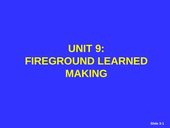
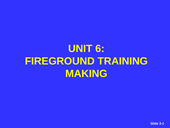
9: 9 -> 6 (100, 48)
LEARNED: LEARNED -> TRAINING (123, 61)
